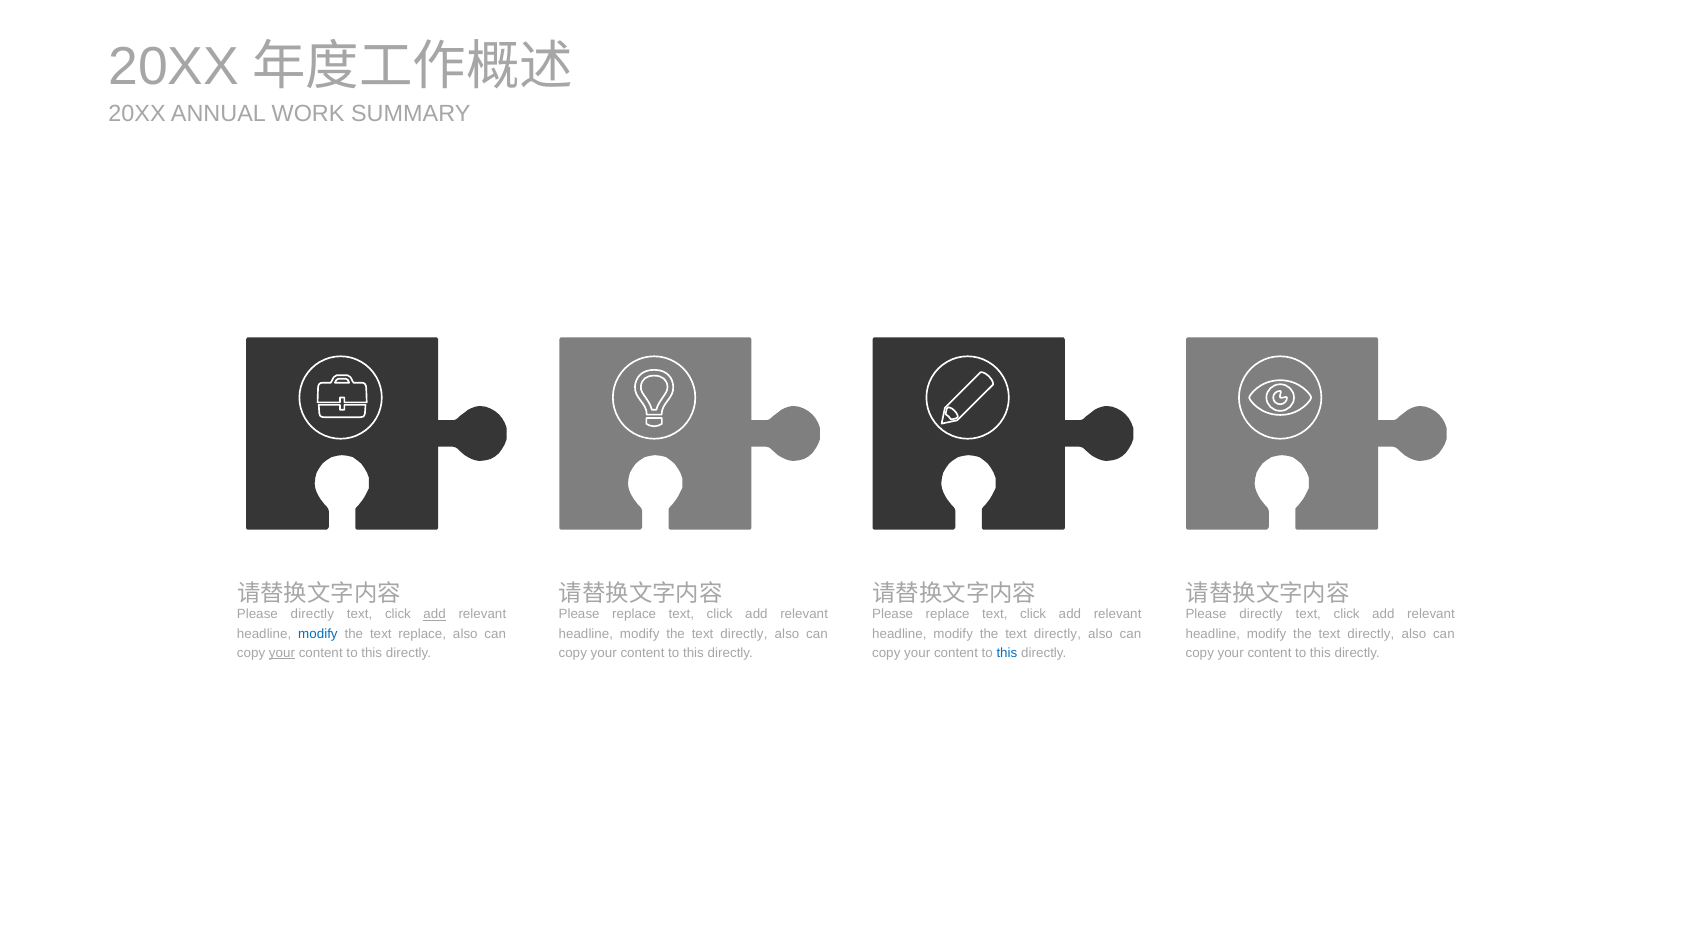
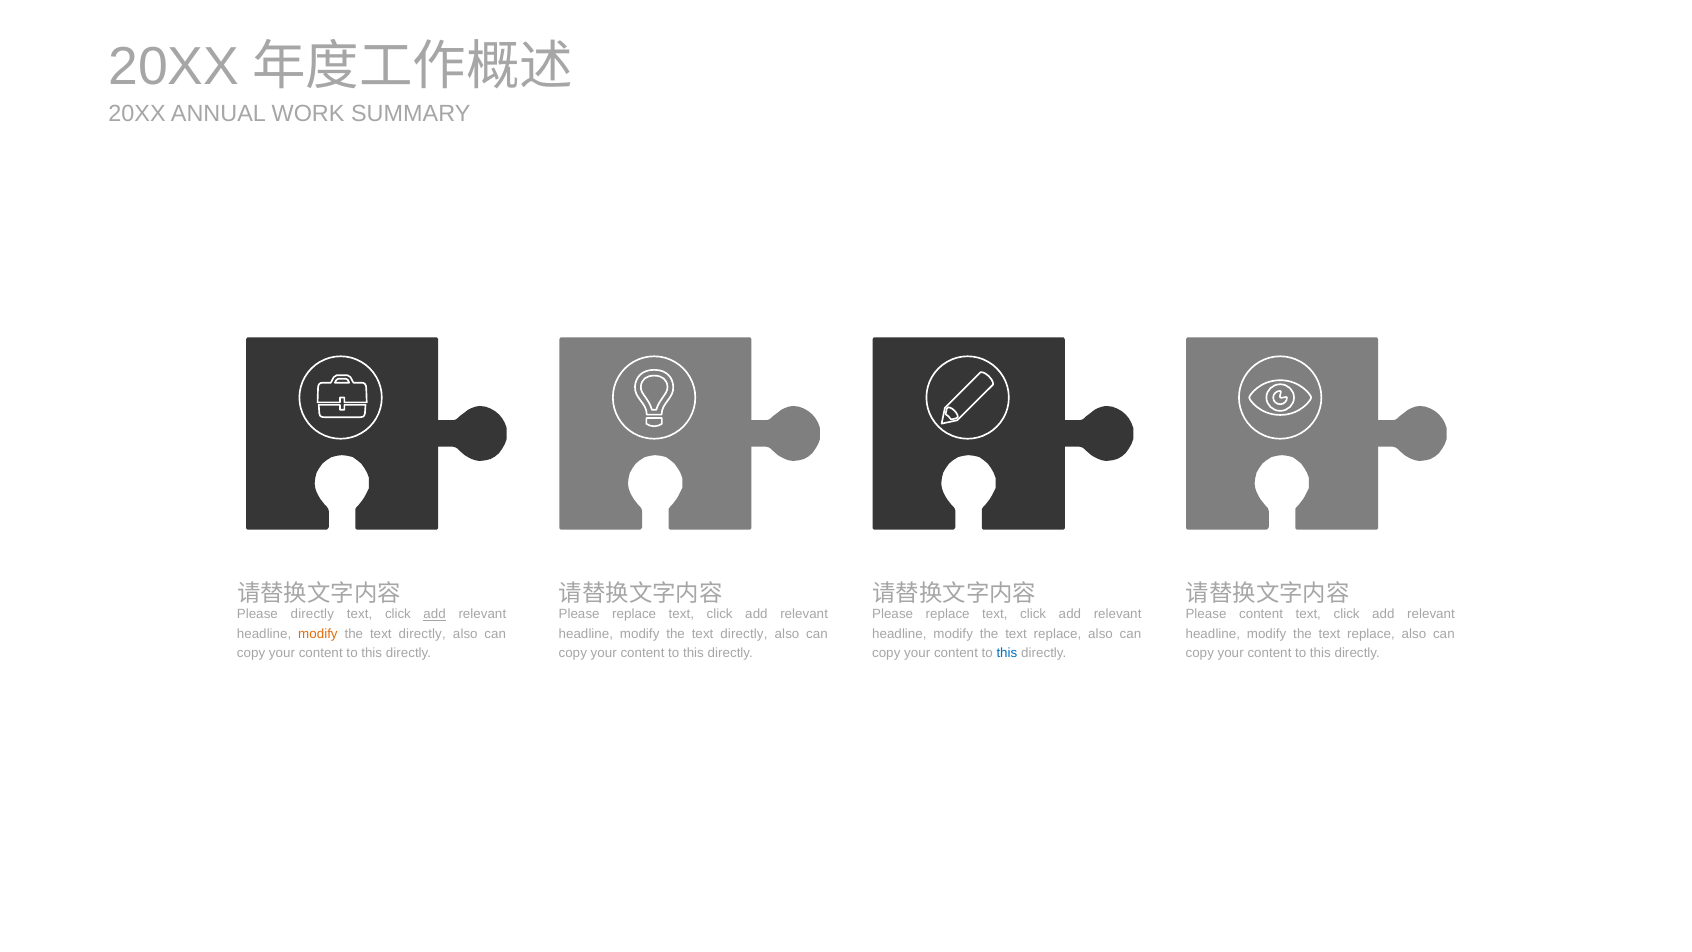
directly: directly -> content (1261, 614)
modify colour: blue -> orange (318, 634)
replace: replace -> directly (422, 634)
directly: directly -> replace (1057, 634)
directly: directly -> replace (1371, 634)
your underline: present -> none (282, 653)
